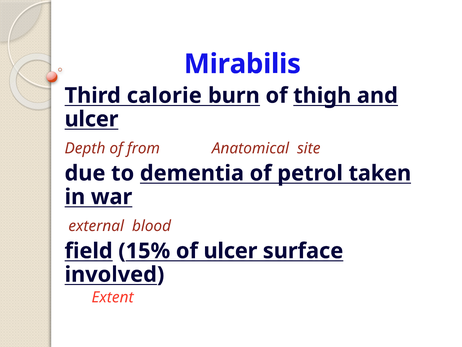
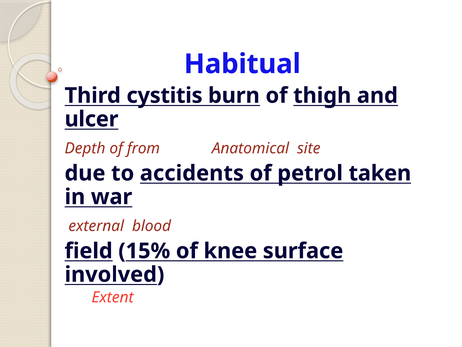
Mirabilis: Mirabilis -> Habitual (242, 64)
calorie: calorie -> cystitis (165, 95)
dementia: dementia -> accidents (192, 173)
of ulcer: ulcer -> knee (230, 251)
